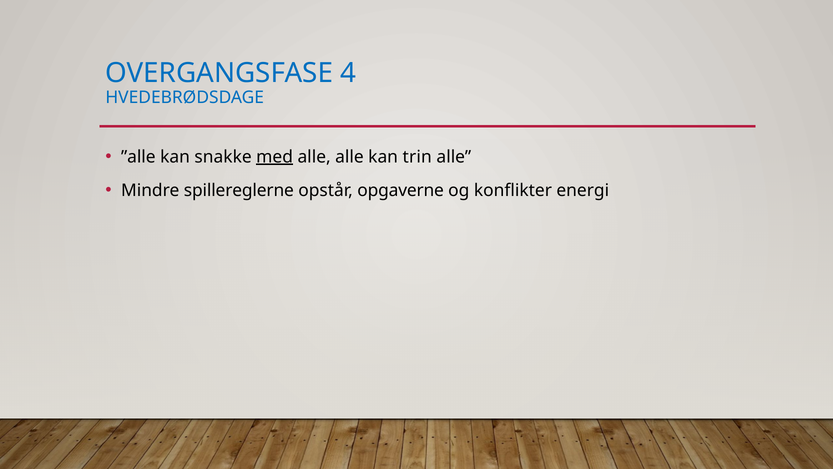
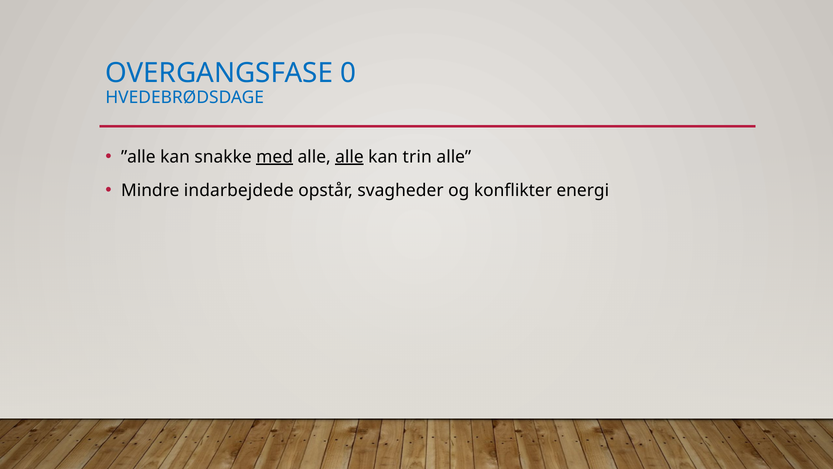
4: 4 -> 0 (348, 73)
alle underline: none -> present (349, 157)
spillereglerne: spillereglerne -> indarbejdede (239, 190)
opgaverne: opgaverne -> svagheder (400, 190)
